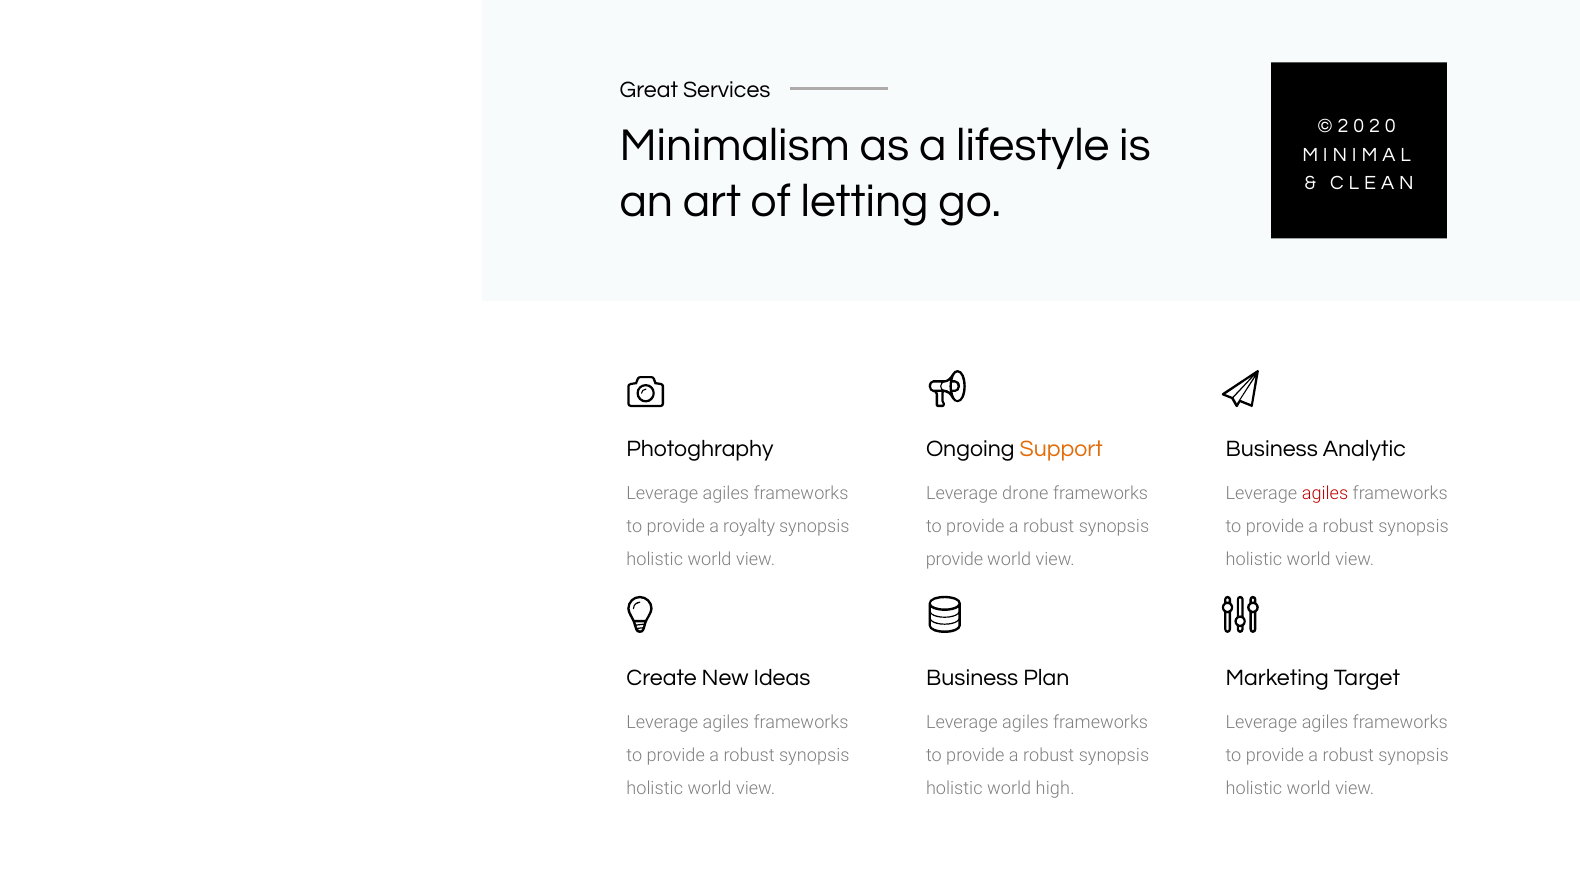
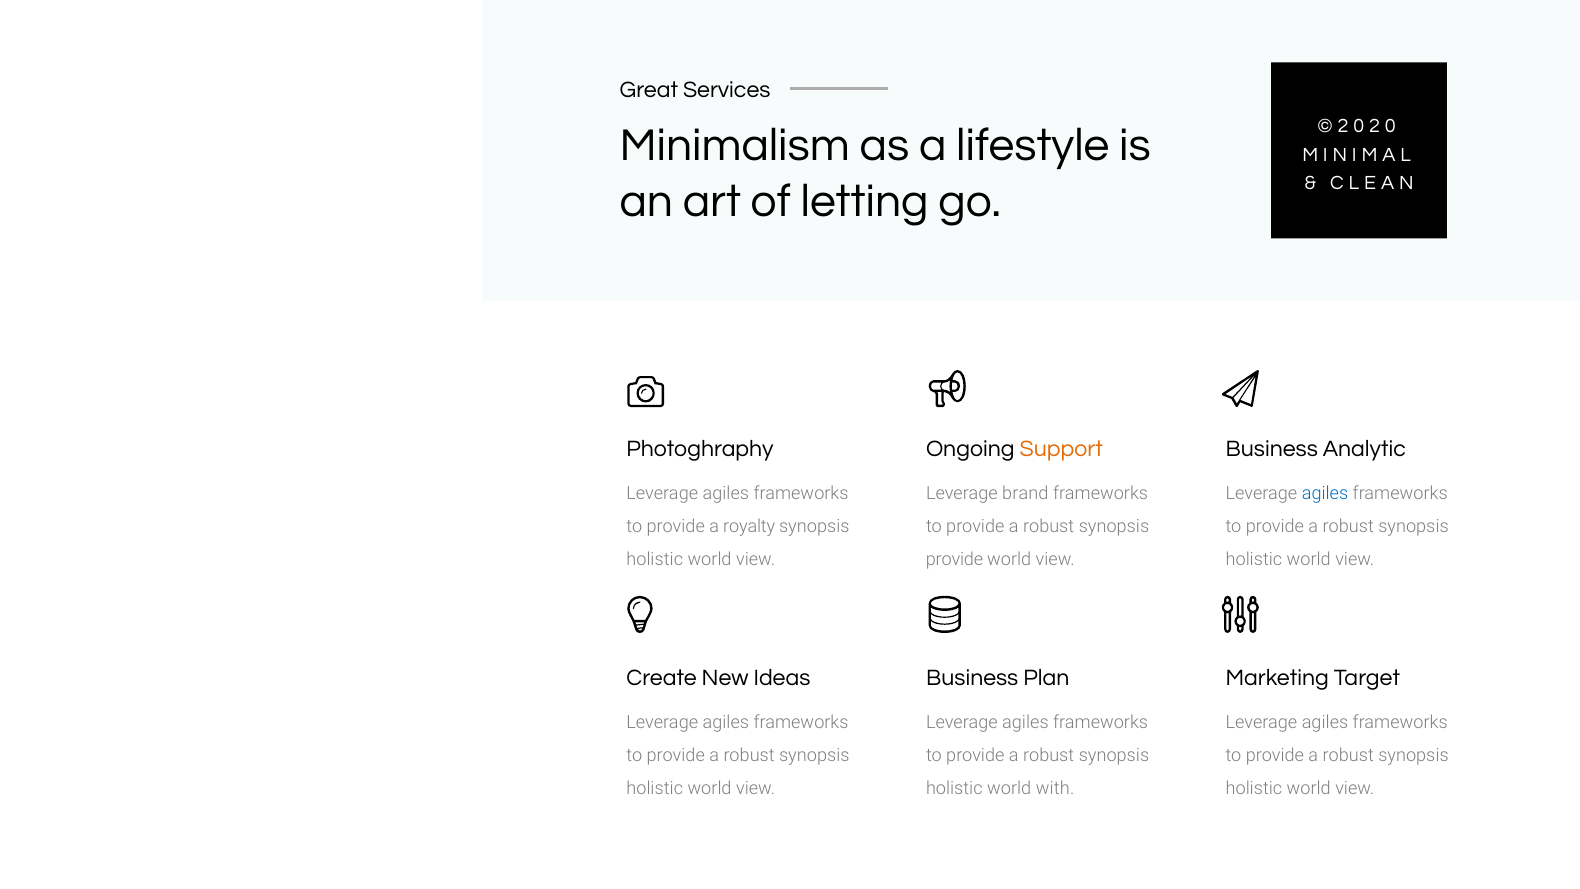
drone: drone -> brand (1025, 494)
agiles colour: red -> blue (1325, 494)
high: high -> with (1055, 788)
